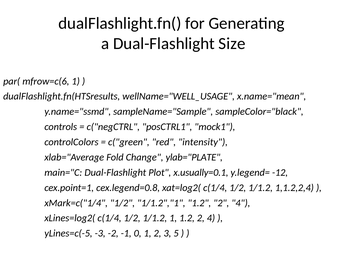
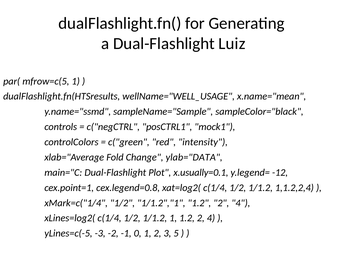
Size: Size -> Luiz (232, 44)
mfrow=c(6: mfrow=c(6 -> mfrow=c(5 (46, 81)
ylab="PLATE: ylab="PLATE -> ylab="DATA (194, 157)
